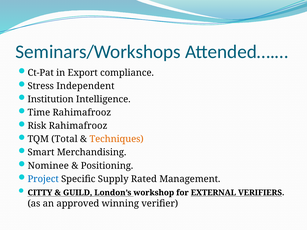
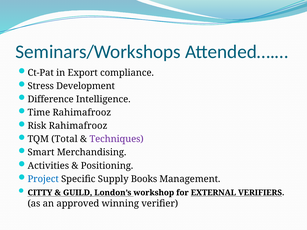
Independent: Independent -> Development (86, 86)
Institution: Institution -> Difference (51, 99)
Techniques colour: orange -> purple (117, 139)
Nominee: Nominee -> Activities (48, 166)
Rated: Rated -> Books (144, 179)
